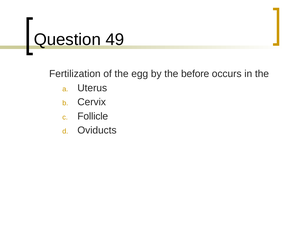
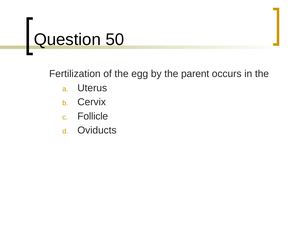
49: 49 -> 50 (115, 39)
before: before -> parent (195, 74)
